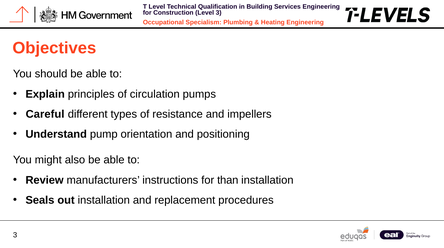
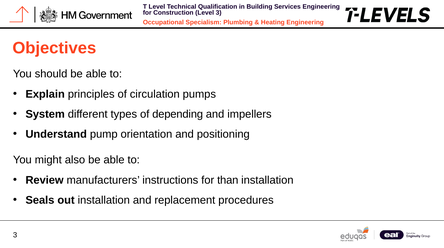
Careful: Careful -> System (45, 114)
resistance: resistance -> depending (178, 114)
